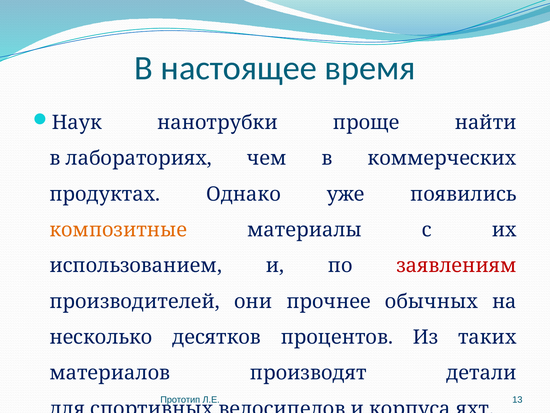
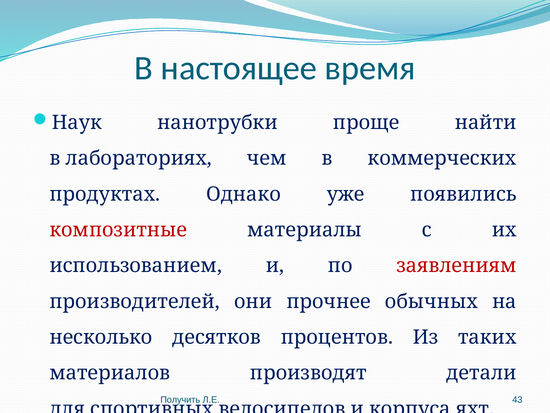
композитные colour: orange -> red (118, 230)
Прототип: Прототип -> Получить (180, 399)
13: 13 -> 43 (517, 399)
